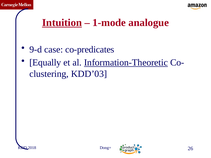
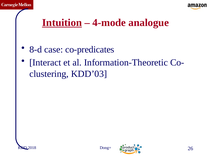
1-mode: 1-mode -> 4-mode (109, 23)
9-d: 9-d -> 8-d (36, 50)
Equally: Equally -> Interact (45, 63)
Information-Theoretic underline: present -> none (126, 63)
